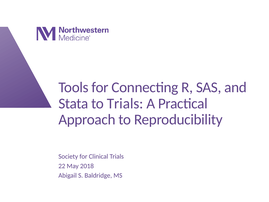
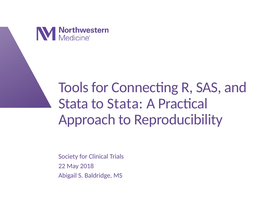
to Trials: Trials -> Stata (125, 103)
